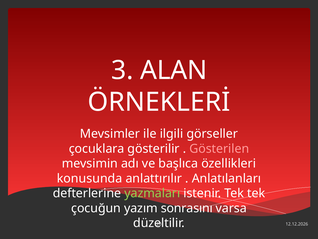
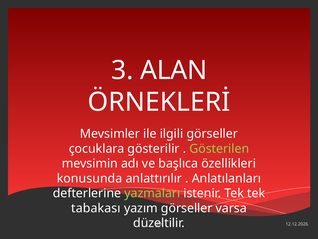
Gösterilen colour: pink -> light green (219, 148)
çocuğun: çocuğun -> tabakası (96, 208)
yazım sonrasını: sonrasını -> görseller (187, 208)
